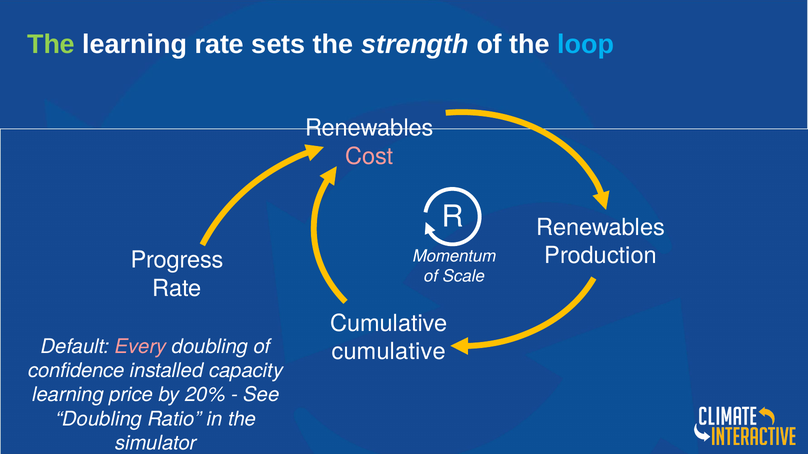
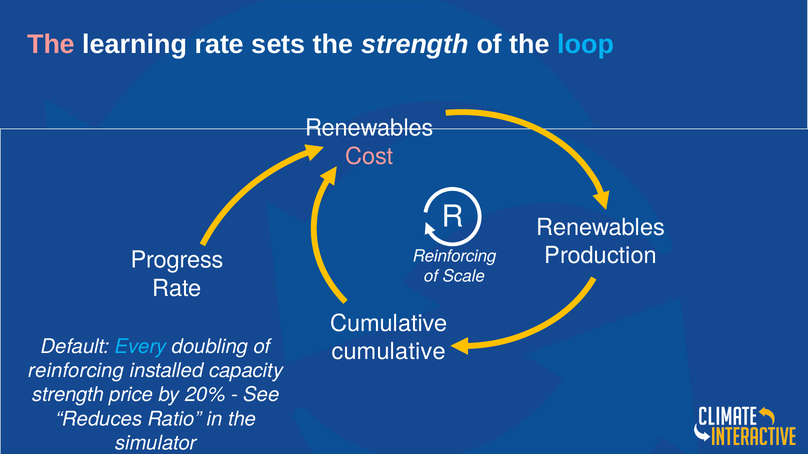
The colour: light green -> pink (51, 45)
Momentum: Momentum -> Reinforcing (454, 256)
Every colour: pink -> light blue (141, 347)
confidence: confidence -> reinforcing (76, 371)
learning: learning -> strength (68, 395)
Doubling: Doubling -> Reduces (99, 419)
